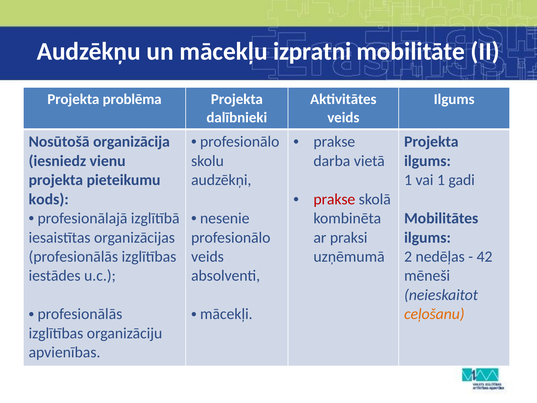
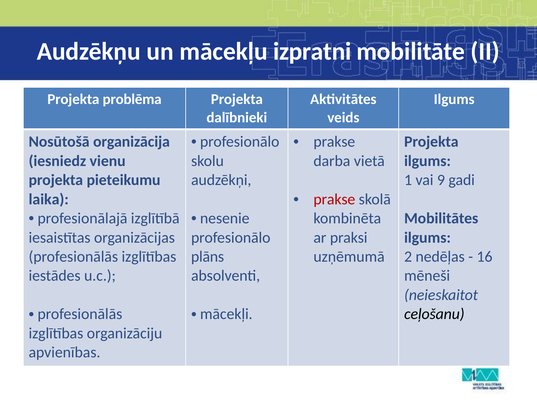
vai 1: 1 -> 9 (441, 180)
kods: kods -> laika (49, 199)
veids: veids -> plāns (208, 257)
42: 42 -> 16 (485, 257)
ceļošanu colour: orange -> black (434, 314)
